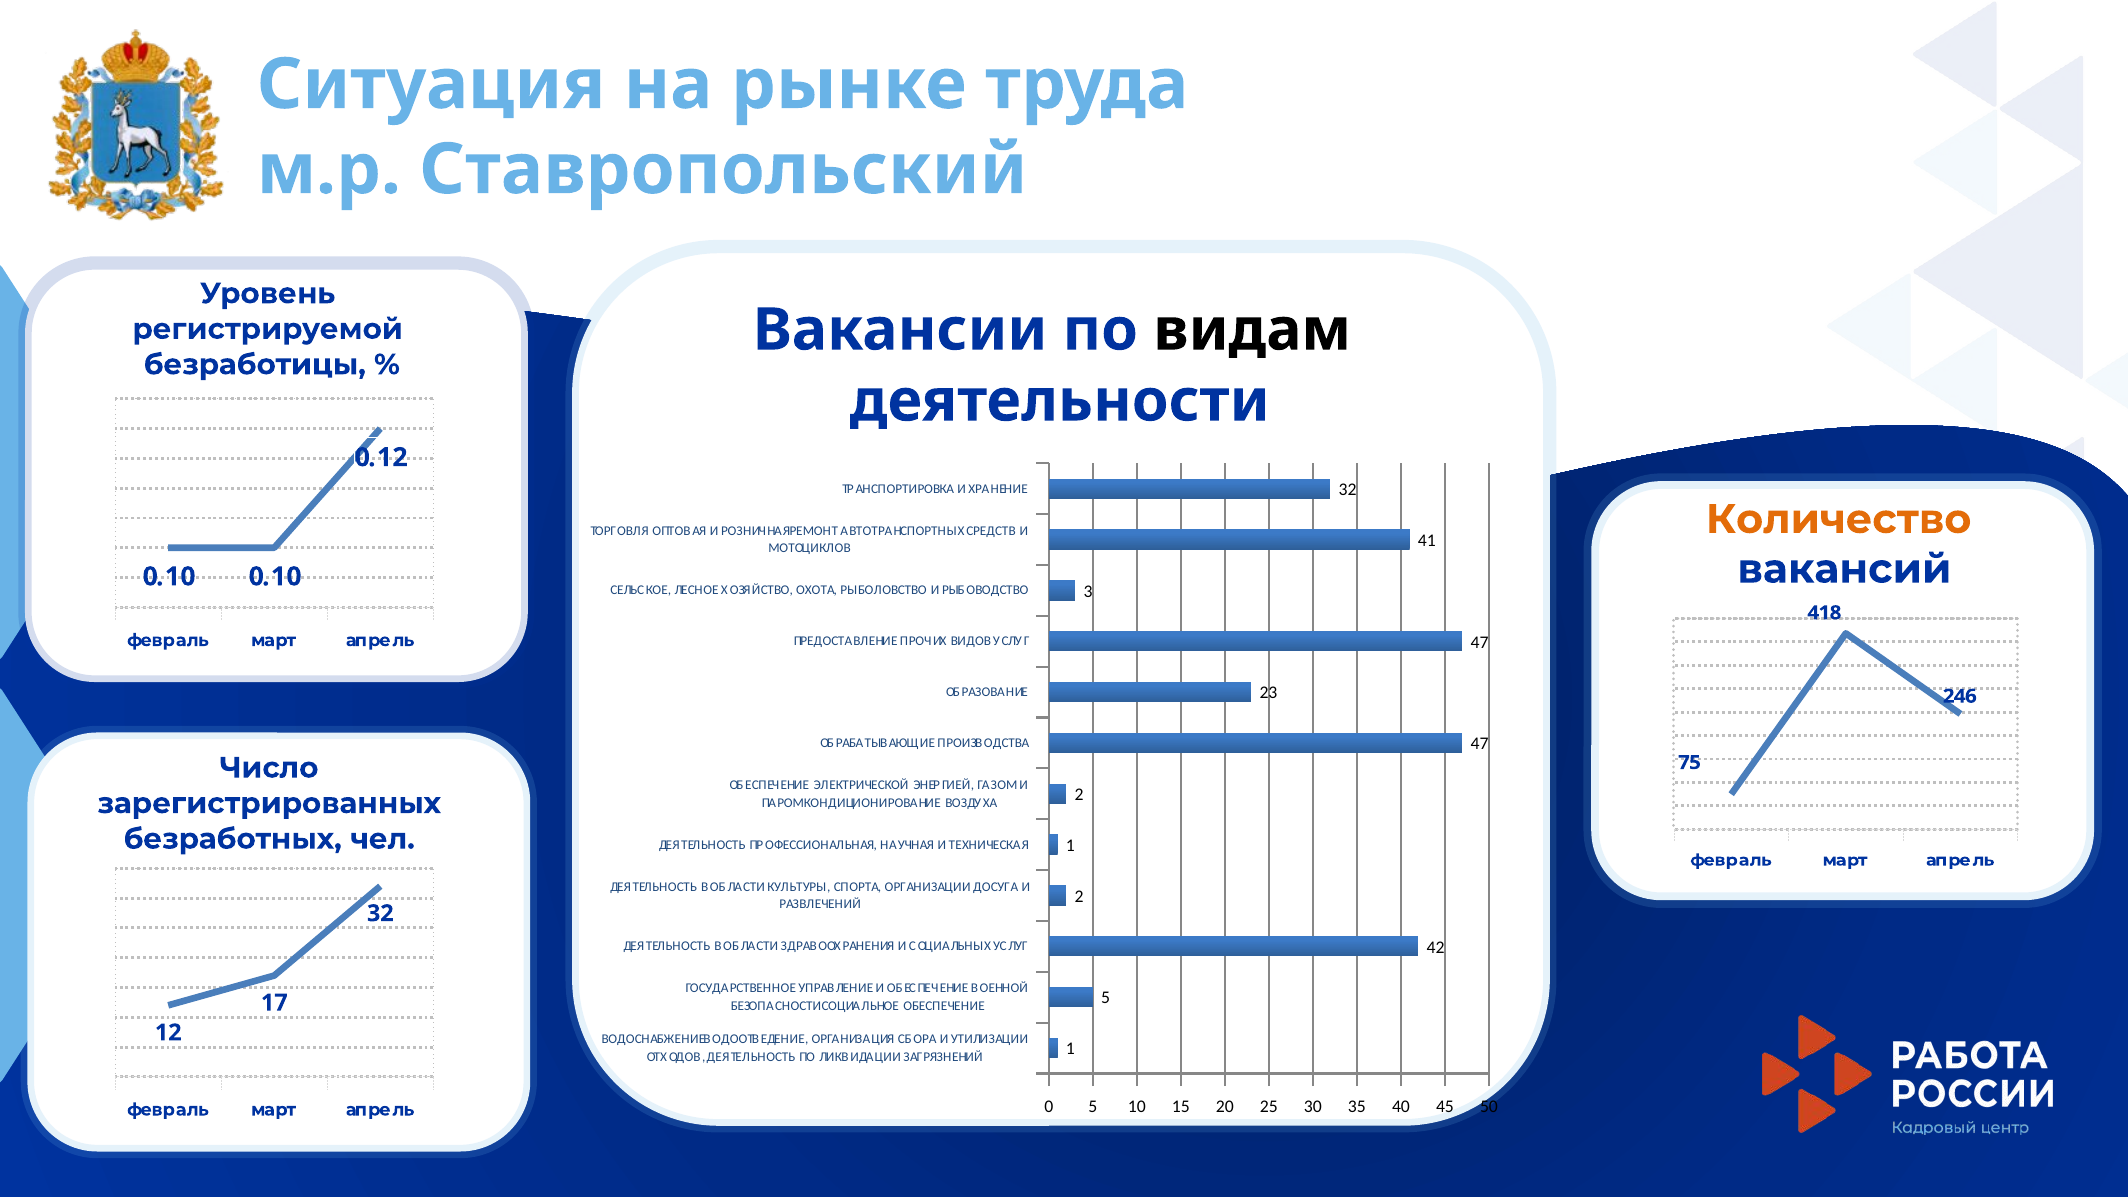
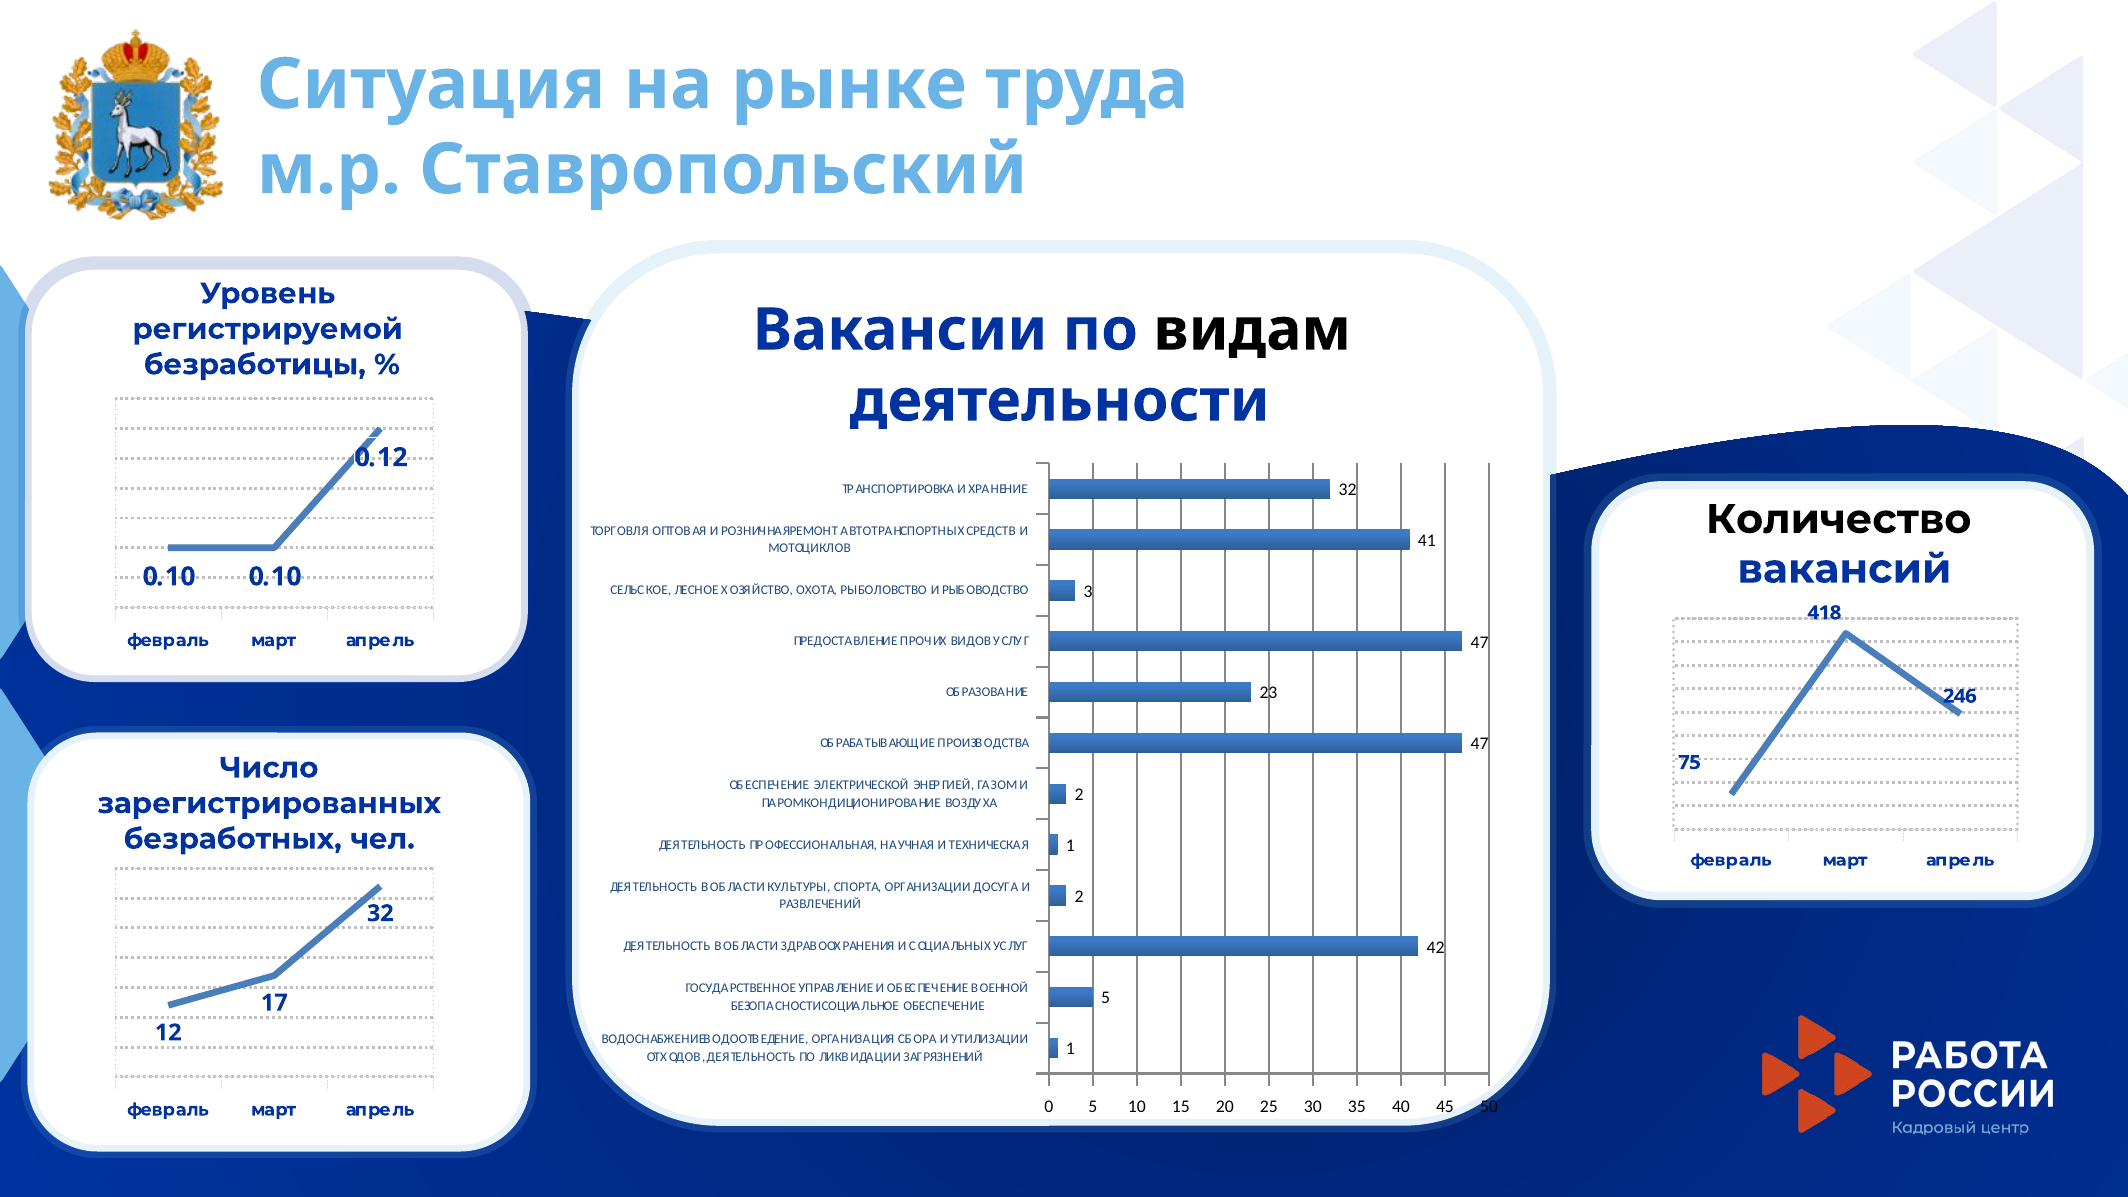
Количество colour: orange -> black (1839, 519)
